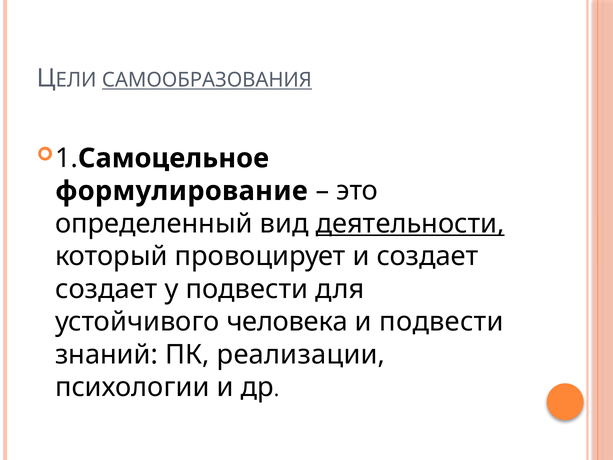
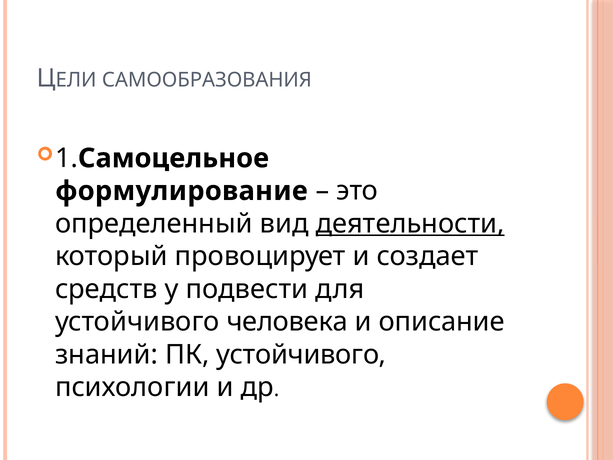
САМООБРАЗОВАНИЯ underline: present -> none (207, 80)
создает: создает -> средств (106, 289)
и подвести: подвести -> описание (442, 322)
ПК реализации: реализации -> устойчивого (301, 354)
